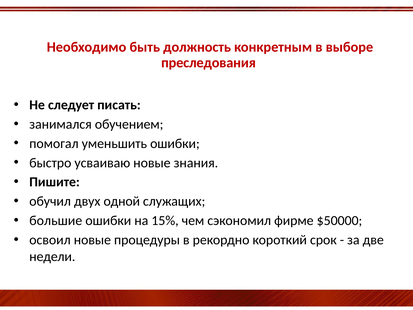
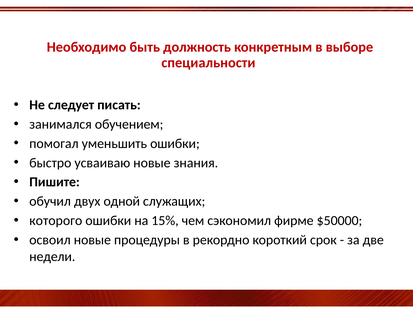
преследования: преследования -> специальности (208, 63)
большие: большие -> которого (56, 220)
